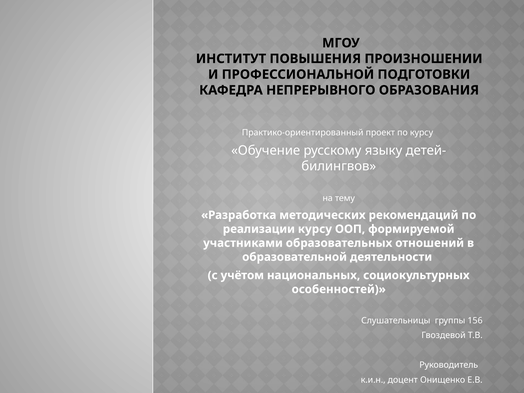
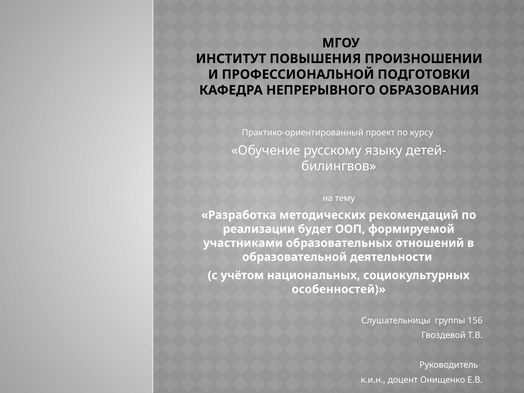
реализации курсу: курсу -> будет (315, 229)
